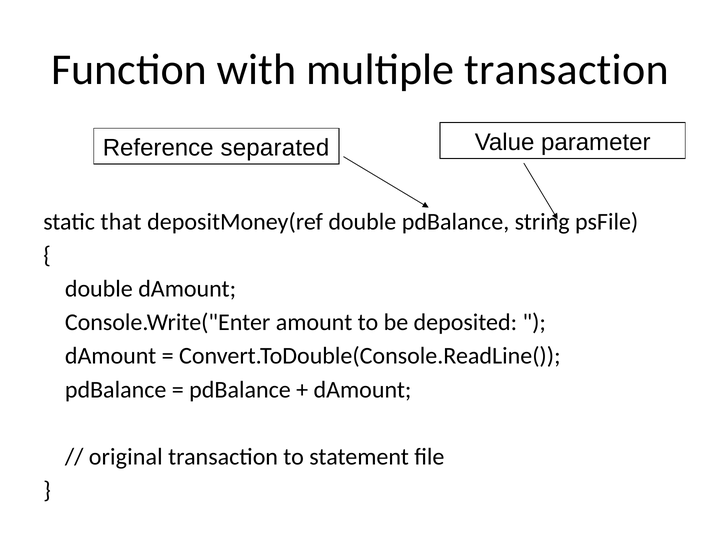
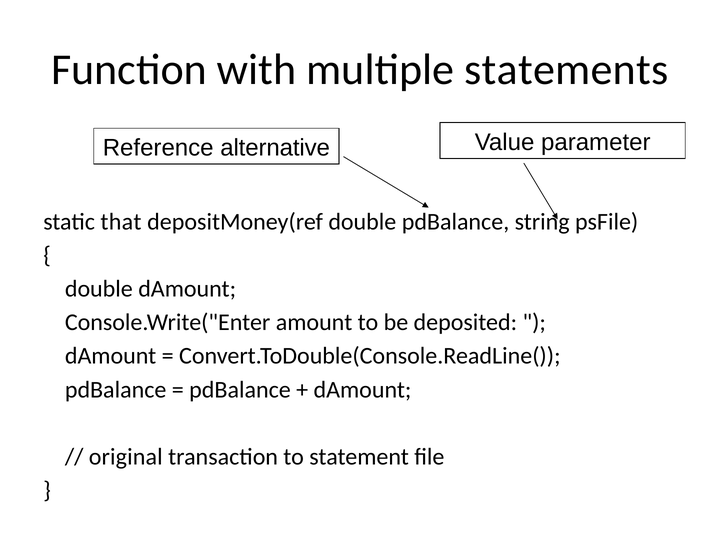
multiple transaction: transaction -> statements (566, 70)
separated: separated -> alternative (275, 148)
